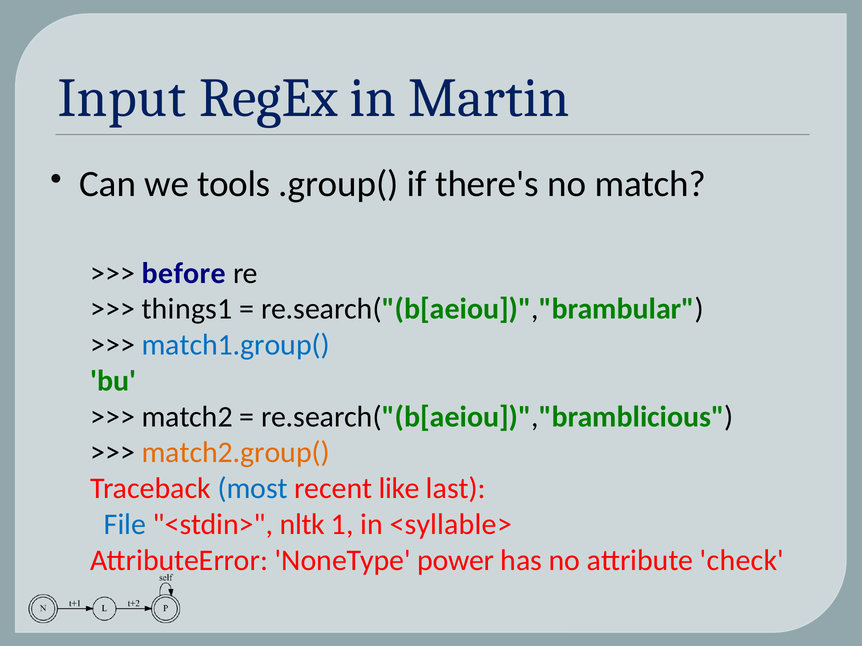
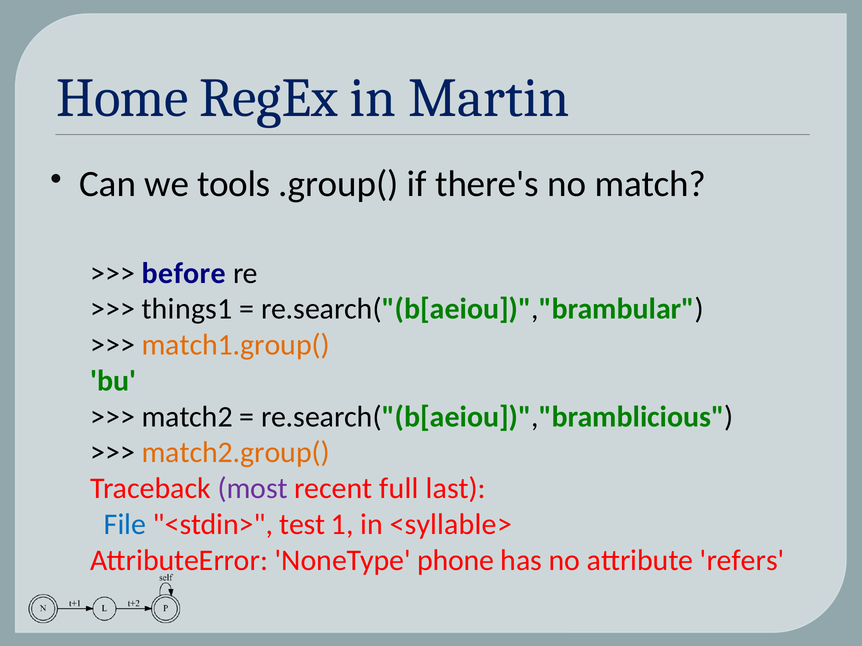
Input: Input -> Home (122, 98)
match1.group( colour: blue -> orange (236, 345)
most colour: blue -> purple (253, 489)
like: like -> full (399, 489)
nltk: nltk -> test (302, 525)
power: power -> phone (456, 561)
check: check -> refers (742, 561)
